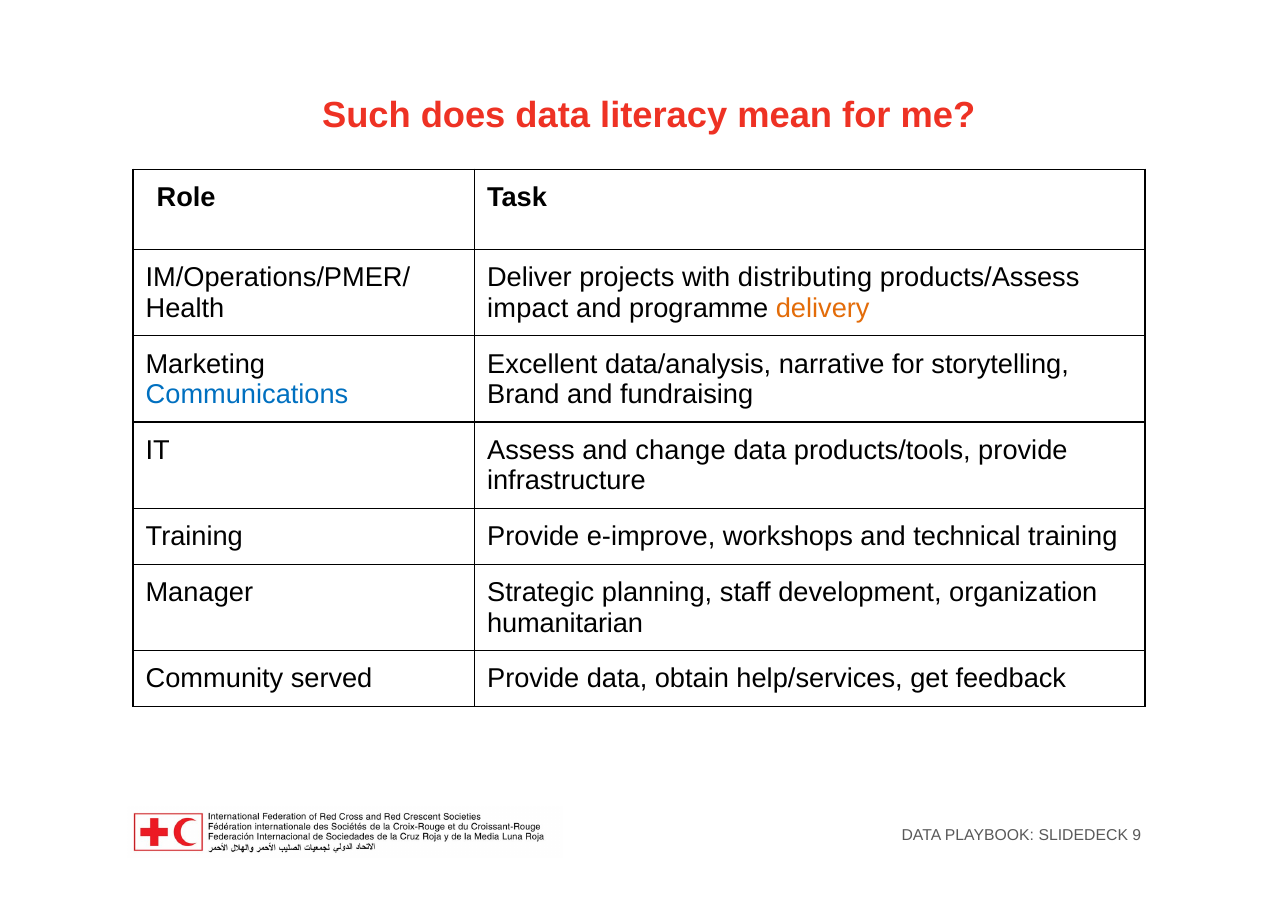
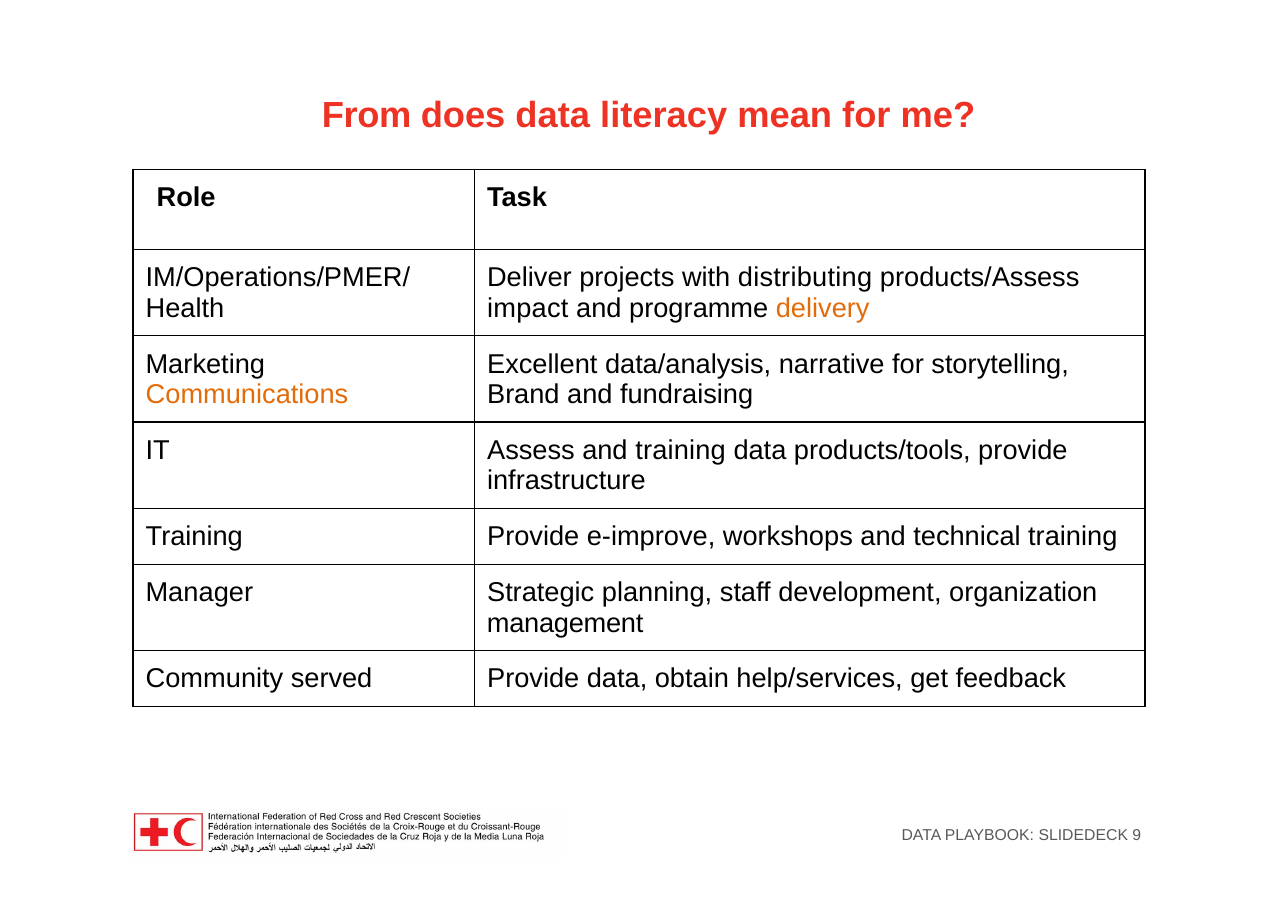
Such: Such -> From (367, 115)
Communications colour: blue -> orange (247, 395)
and change: change -> training (681, 451)
humanitarian: humanitarian -> management (565, 624)
